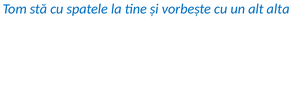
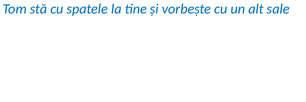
alta: alta -> sale (278, 9)
